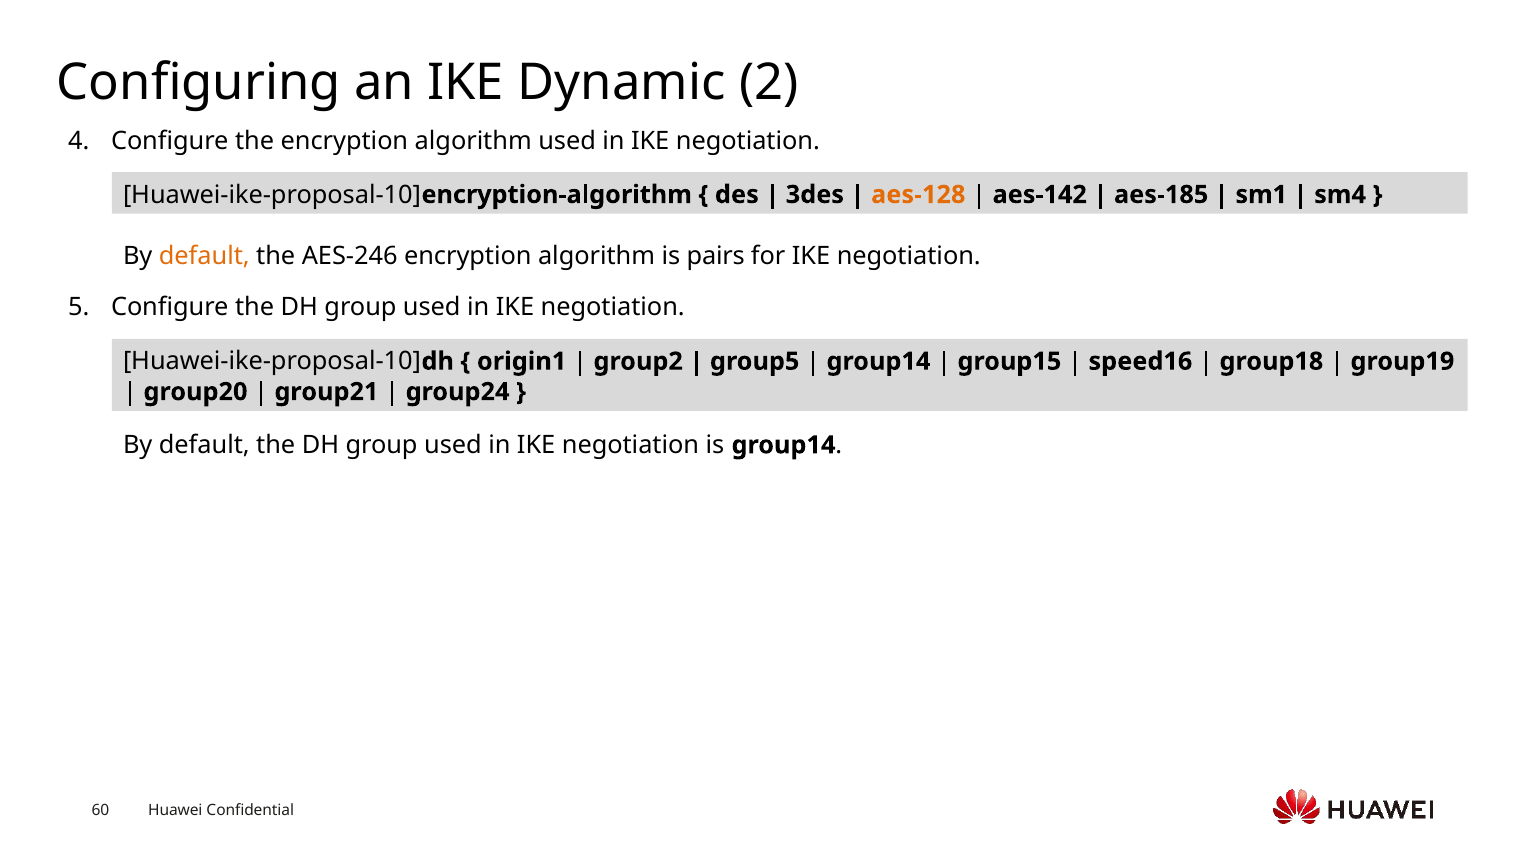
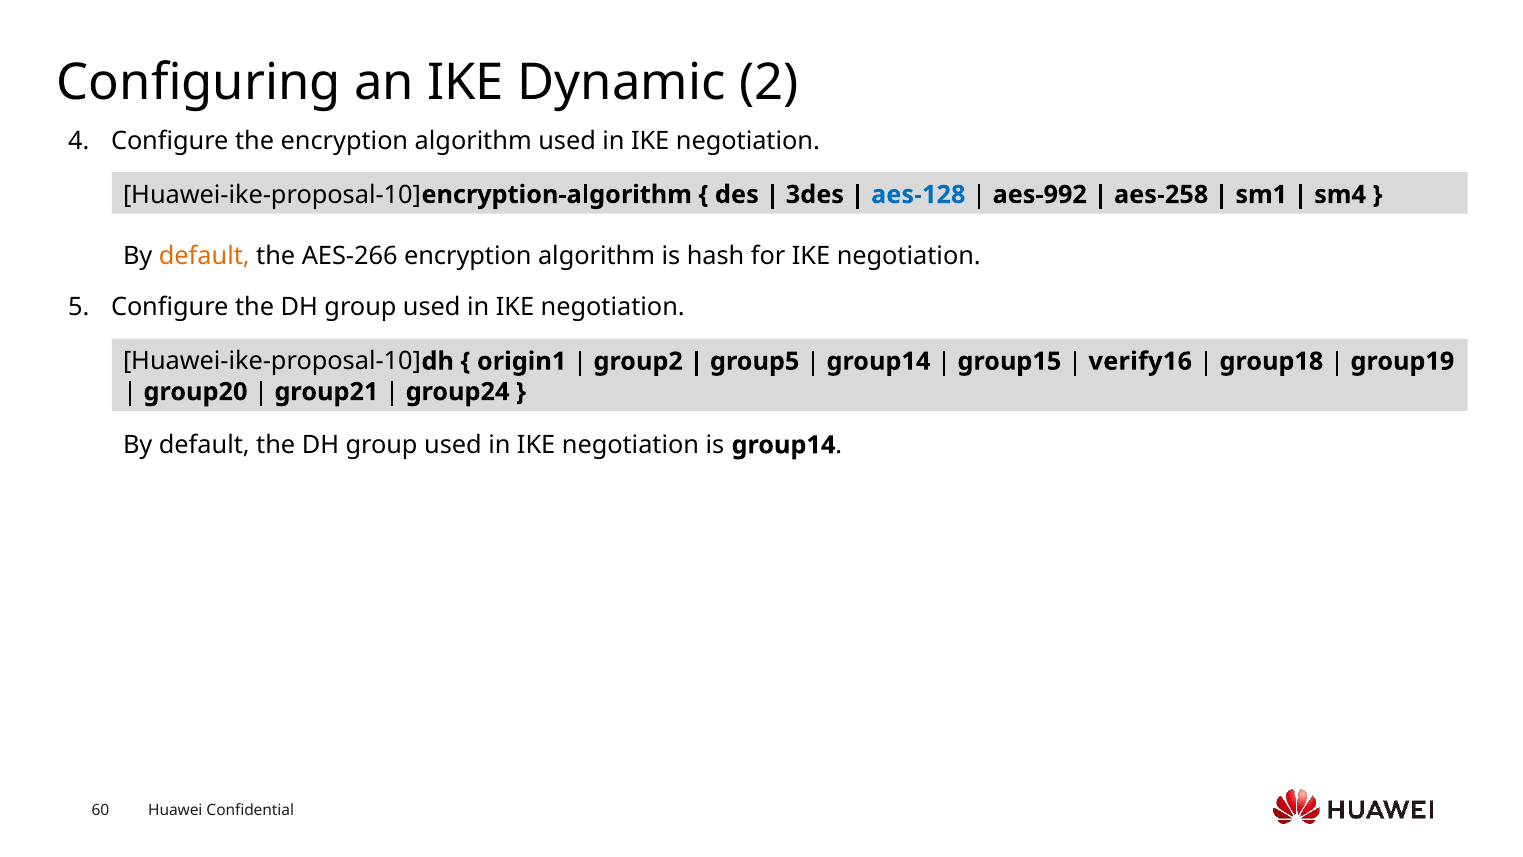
aes-128 colour: orange -> blue (918, 195)
aes-142: aes-142 -> aes-992 (1040, 195)
aes-185: aes-185 -> aes-258 (1161, 195)
AES-246: AES-246 -> AES-266 (350, 256)
pairs: pairs -> hash (716, 256)
speed16: speed16 -> verify16 (1140, 361)
